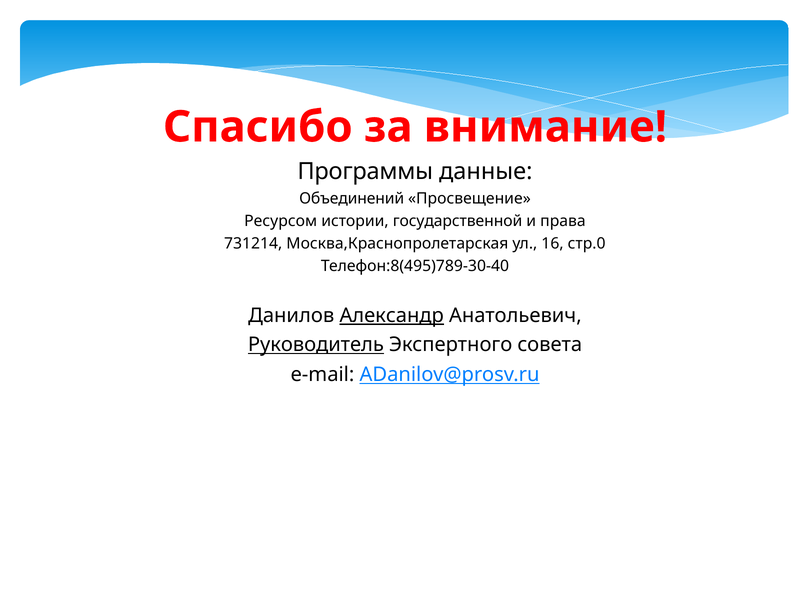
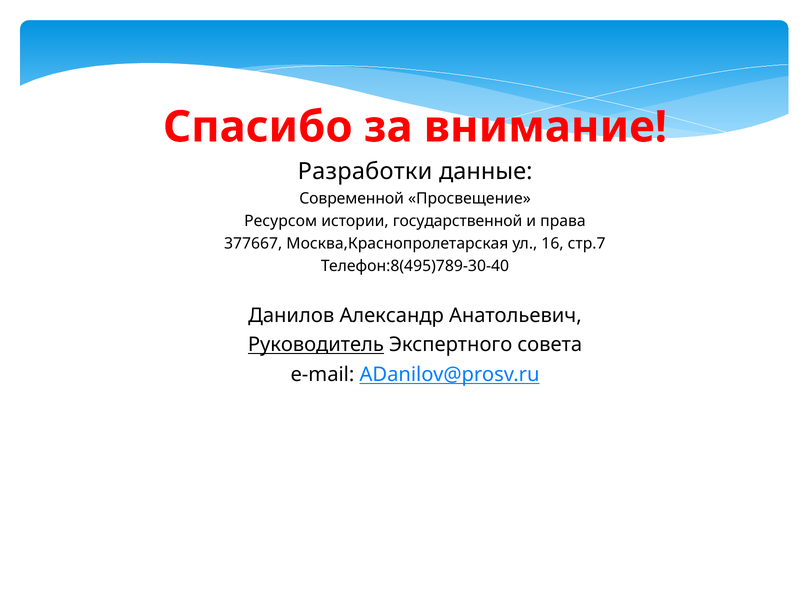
Программы: Программы -> Разработки (365, 172)
Объединений: Объединений -> Современной (352, 198)
731214: 731214 -> 377667 (253, 244)
стр.0: стр.0 -> стр.7 (587, 244)
Александр underline: present -> none (392, 316)
